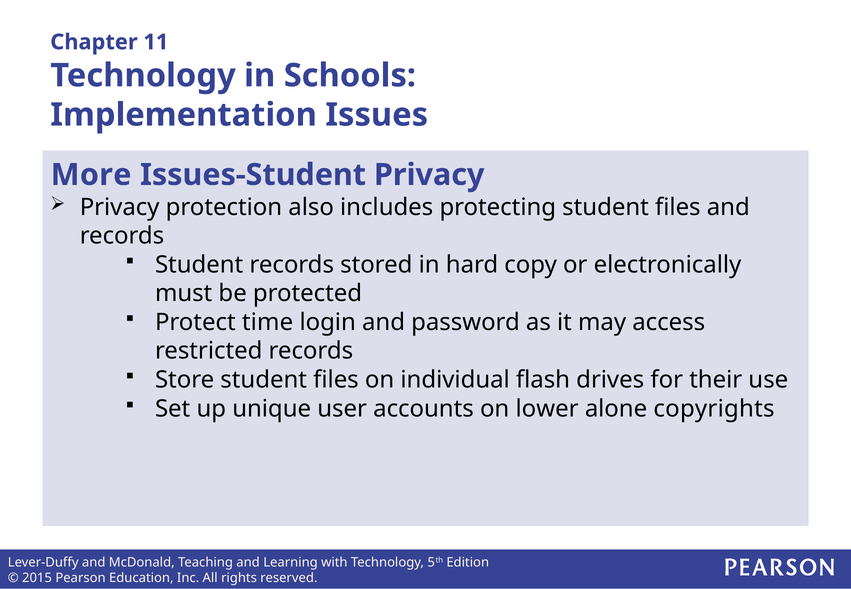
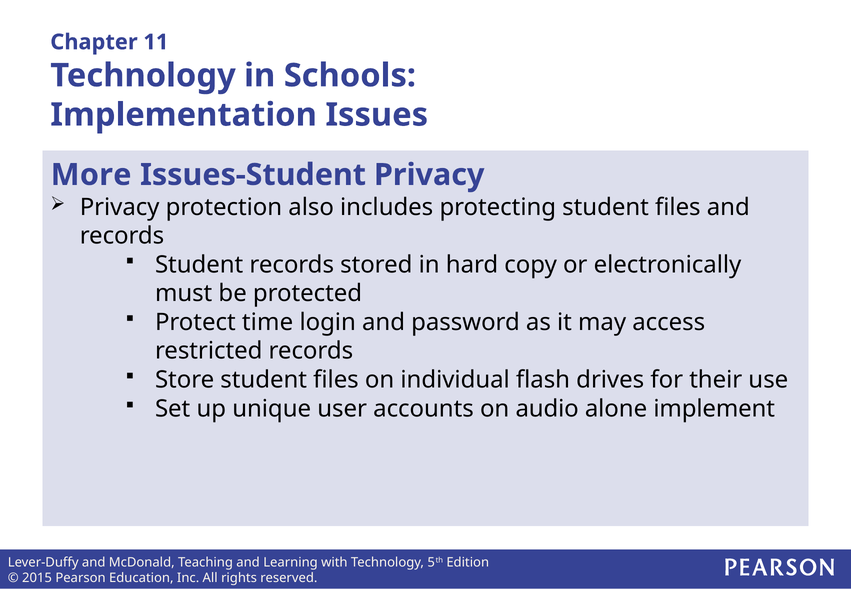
lower: lower -> audio (547, 409)
copyrights: copyrights -> implement (714, 409)
